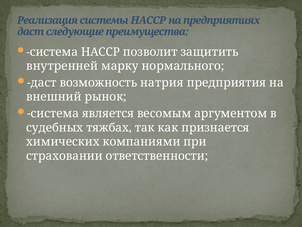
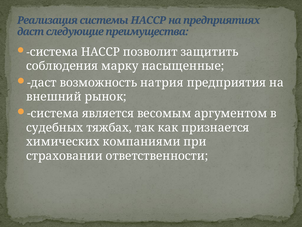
внутренней: внутренней -> соблюдения (62, 66)
нормального: нормального -> насыщенные (183, 66)
